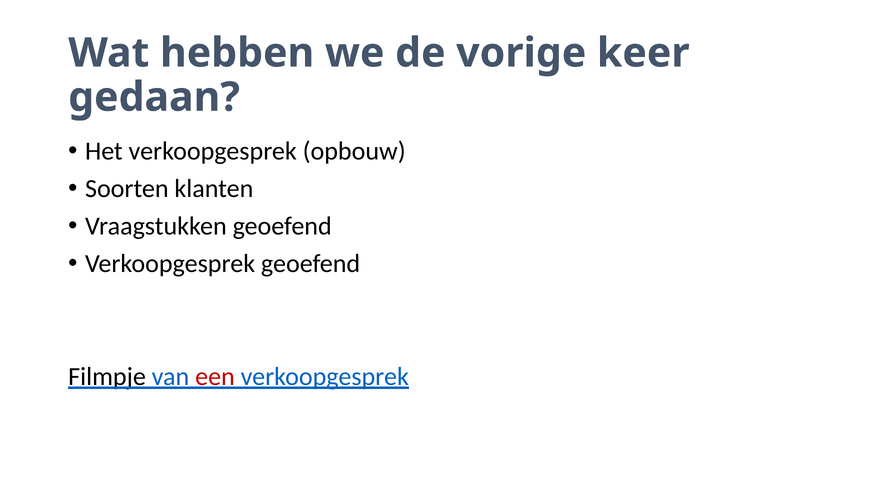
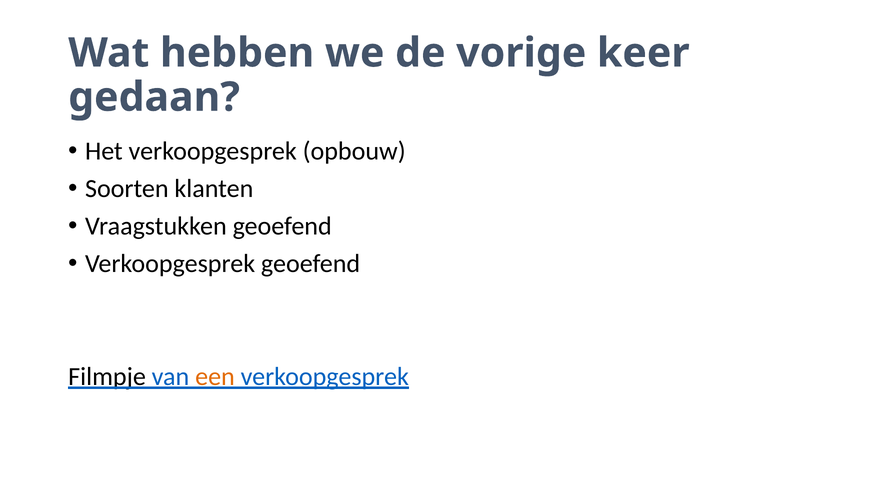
een colour: red -> orange (215, 377)
